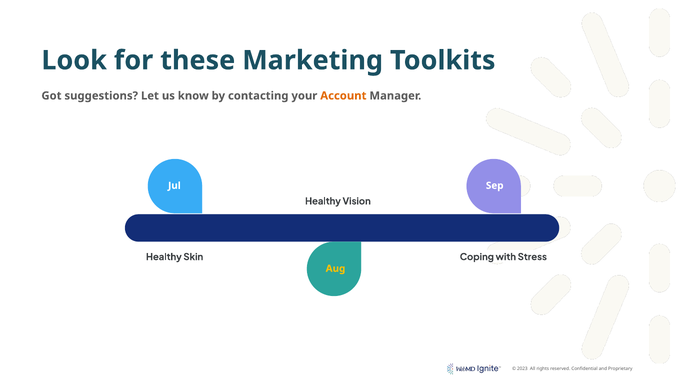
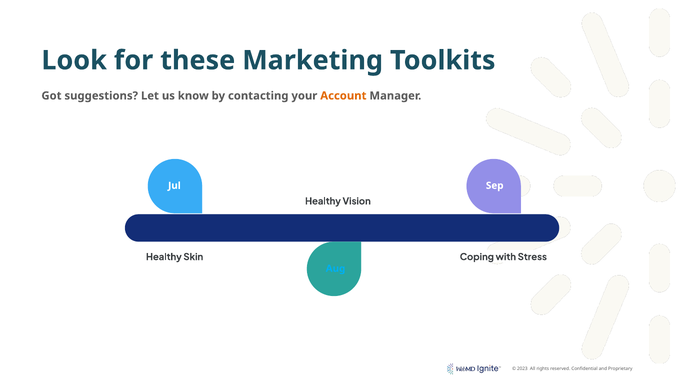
Aug colour: yellow -> light blue (336, 269)
